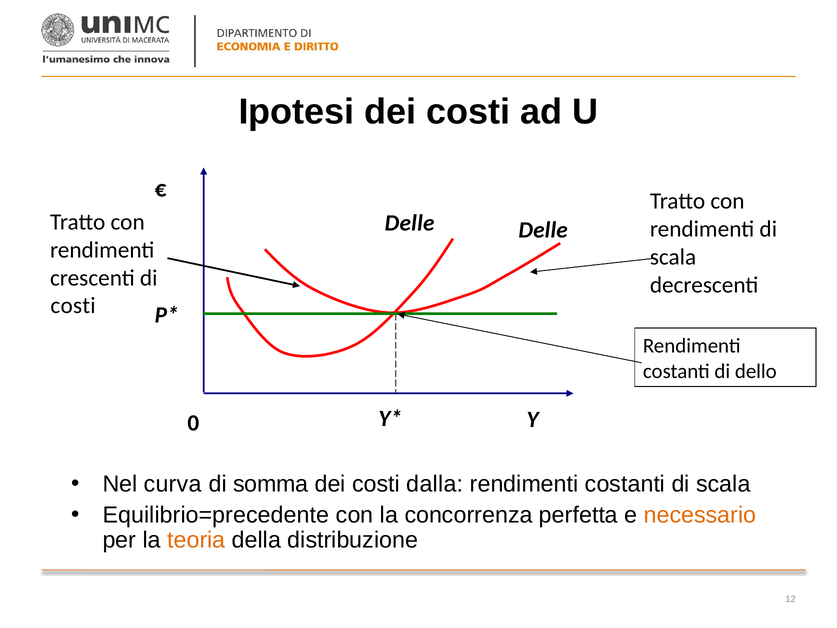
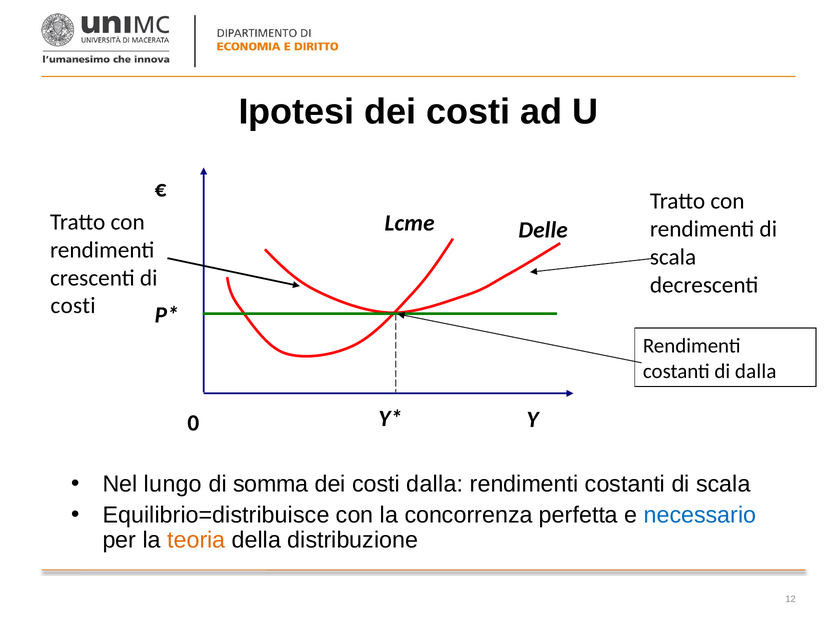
Delle: Delle -> Lcme (410, 223)
di dello: dello -> dalla (756, 371)
curva: curva -> lungo (173, 484)
Equilibrio=precedente: Equilibrio=precedente -> Equilibrio=distribuisce (216, 515)
necessario colour: orange -> blue (700, 515)
